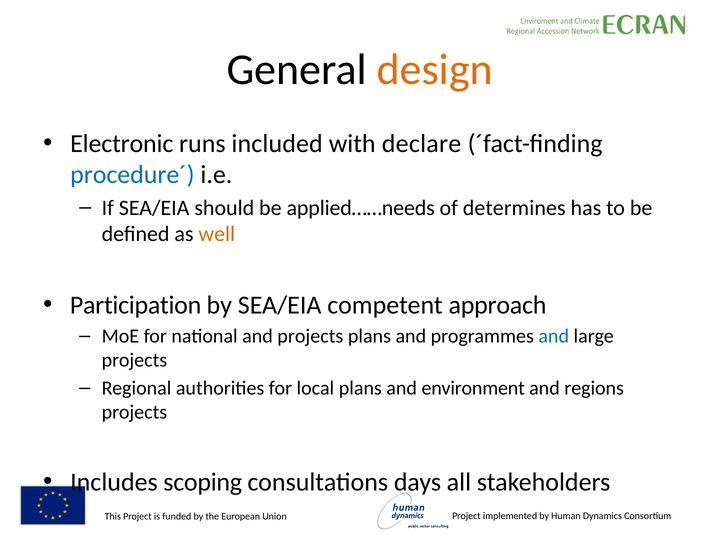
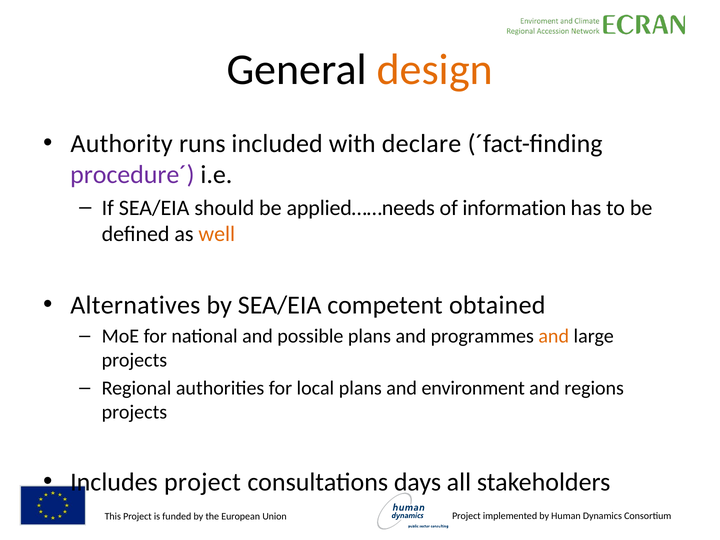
Electronic: Electronic -> Authority (122, 144)
procedure´ colour: blue -> purple (132, 175)
determines: determines -> information (514, 208)
Participation: Participation -> Alternatives (135, 305)
approach: approach -> obtained (497, 305)
and projects: projects -> possible (310, 336)
and colour: blue -> orange (554, 336)
Includes scoping: scoping -> project (202, 482)
